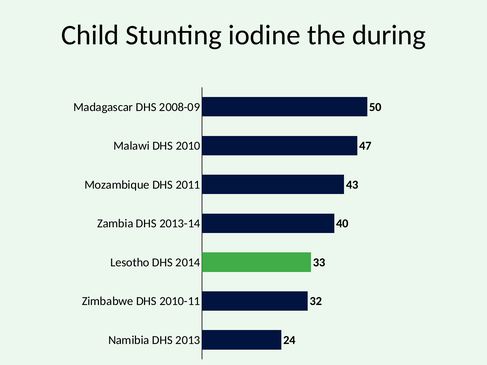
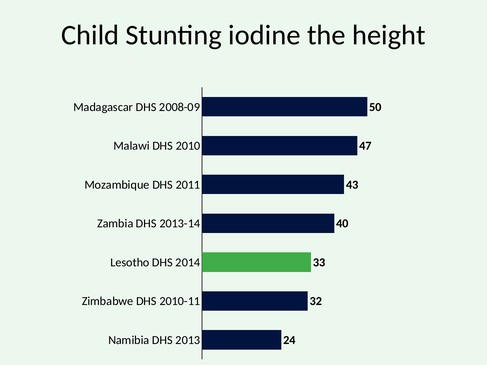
during: during -> height (389, 35)
